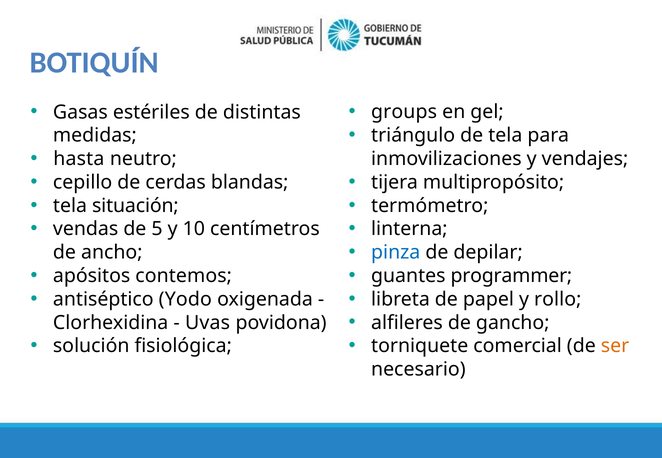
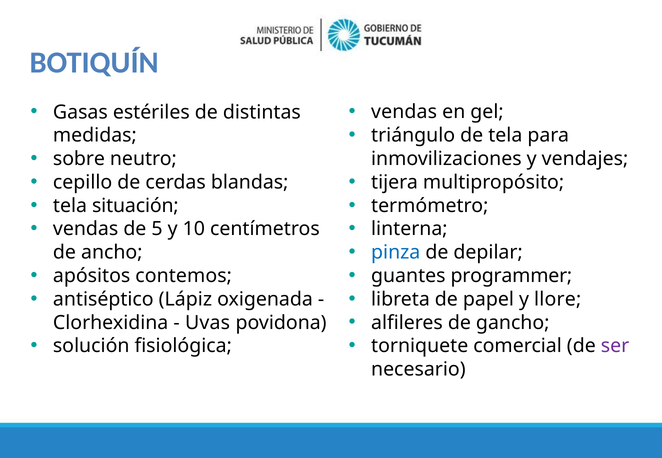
groups: groups -> vendas (404, 112)
hasta: hasta -> sobre (79, 159)
Yodo: Yodo -> Lápiz (185, 299)
rollo: rollo -> llore (558, 299)
ser colour: orange -> purple (615, 346)
